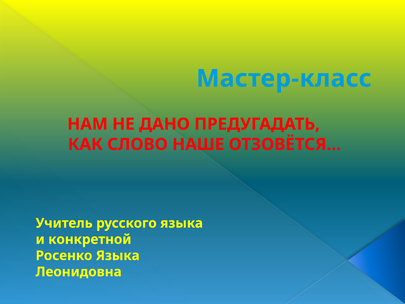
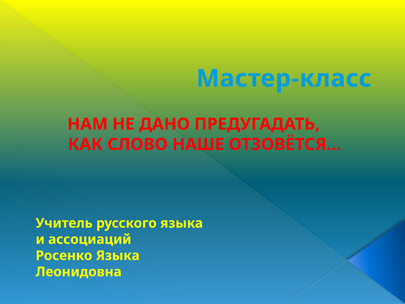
конкретной: конкретной -> ассоциаций (90, 239)
